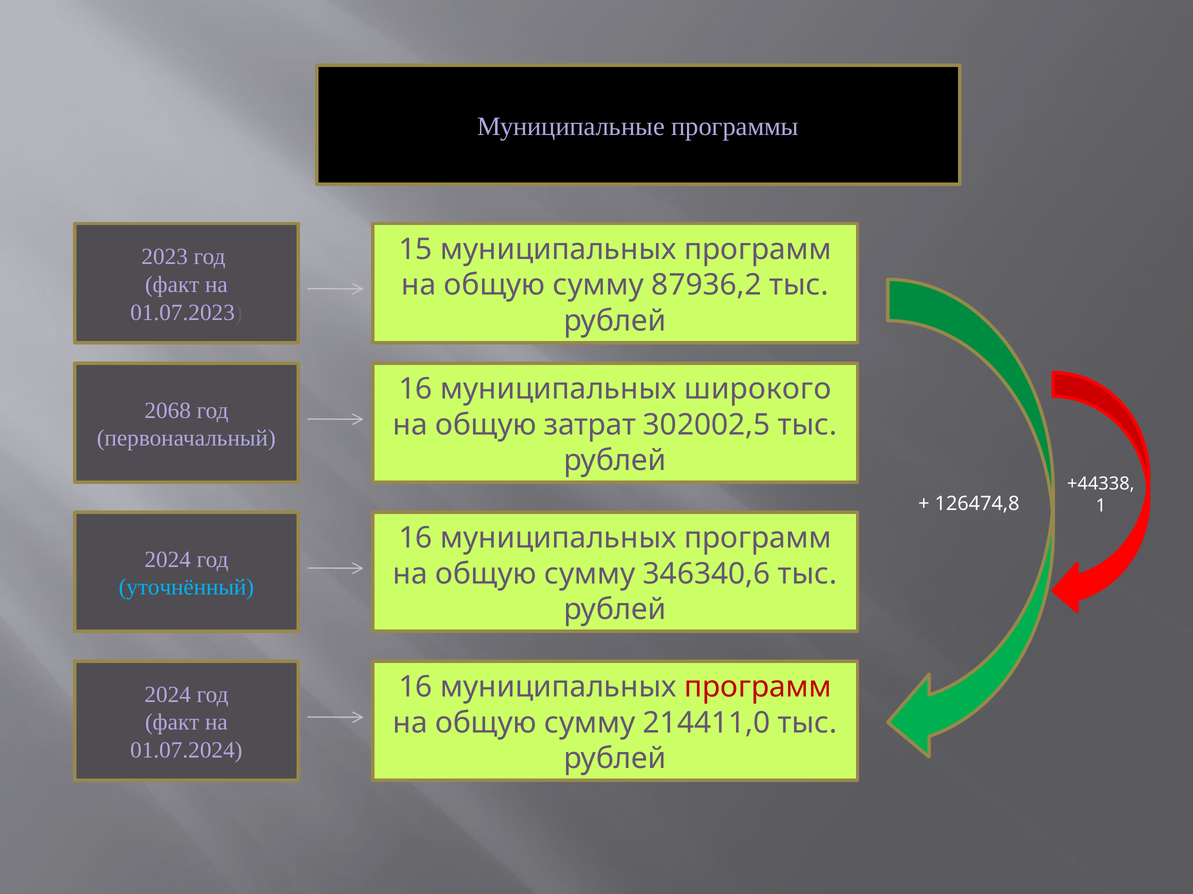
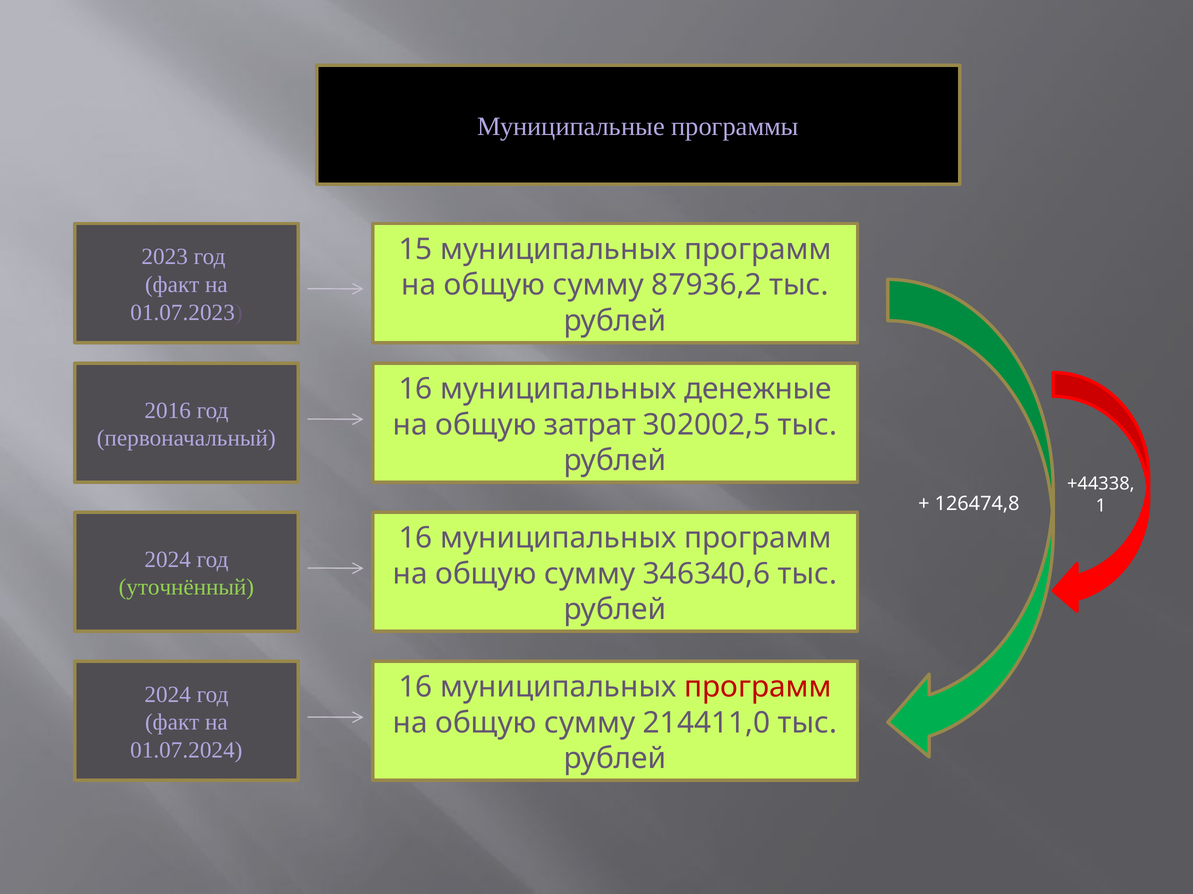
широкого: широкого -> денежные (758, 389)
2068: 2068 -> 2016 (168, 411)
уточнённый colour: light blue -> light green (186, 588)
